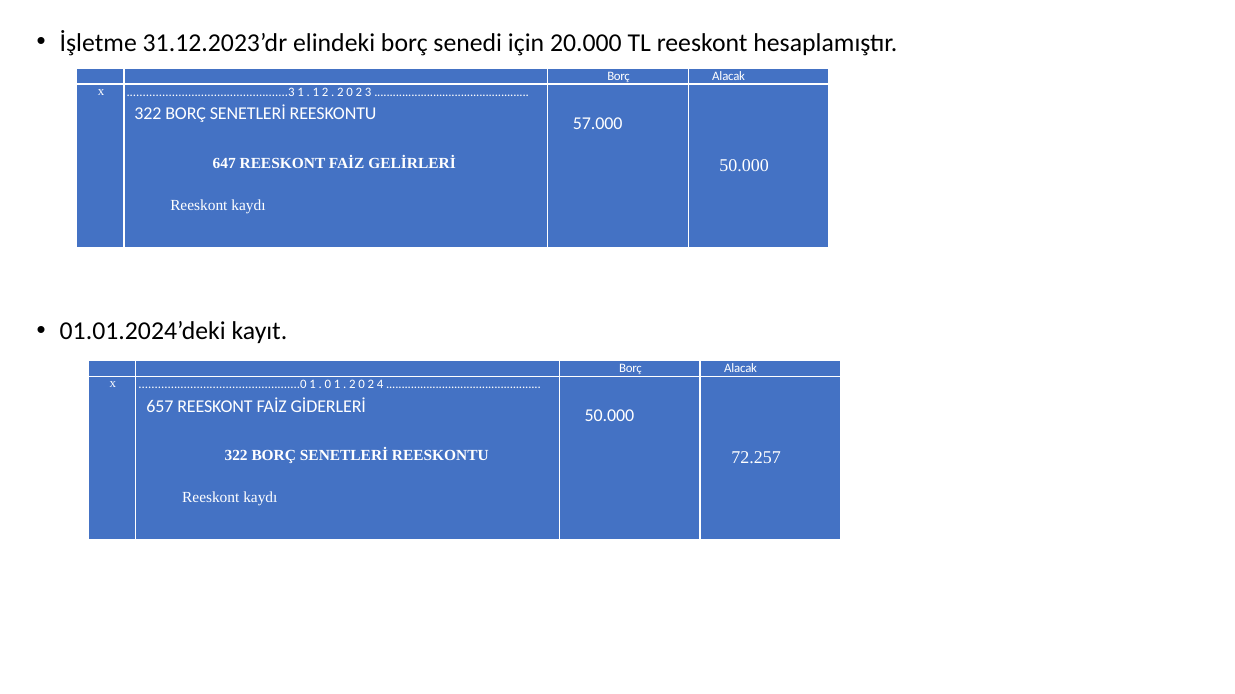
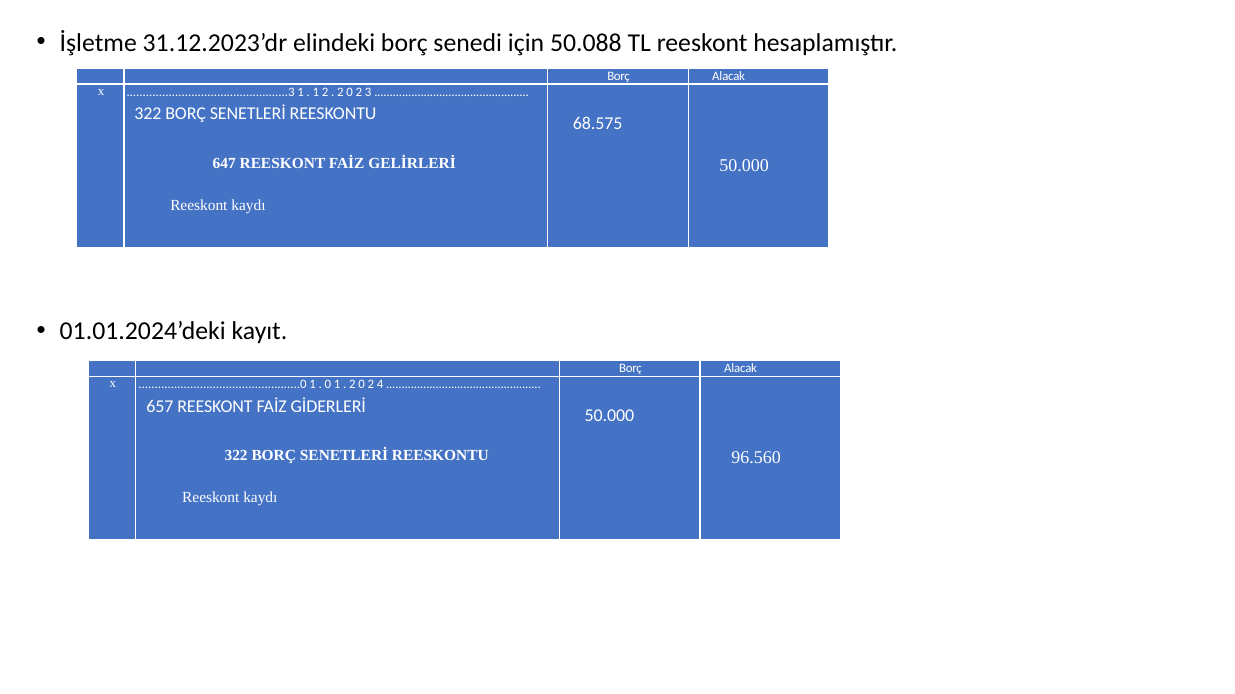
20.000: 20.000 -> 50.088 (586, 43)
57.000: 57.000 -> 68.575 (598, 124)
72.257: 72.257 -> 96.560 (756, 458)
